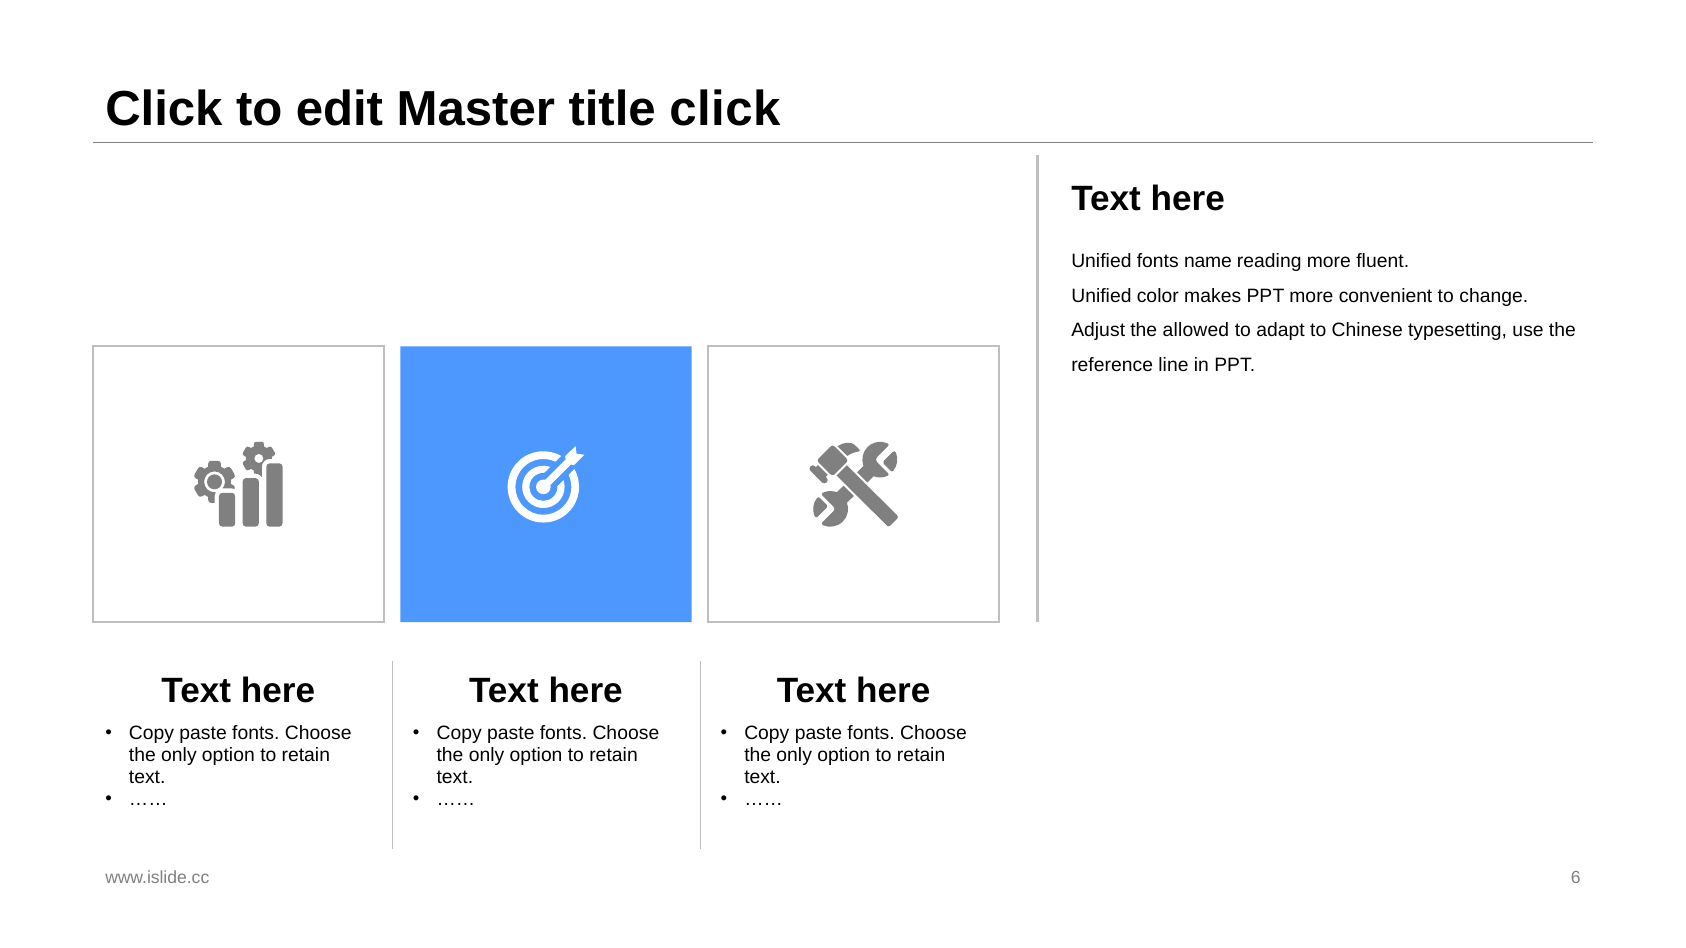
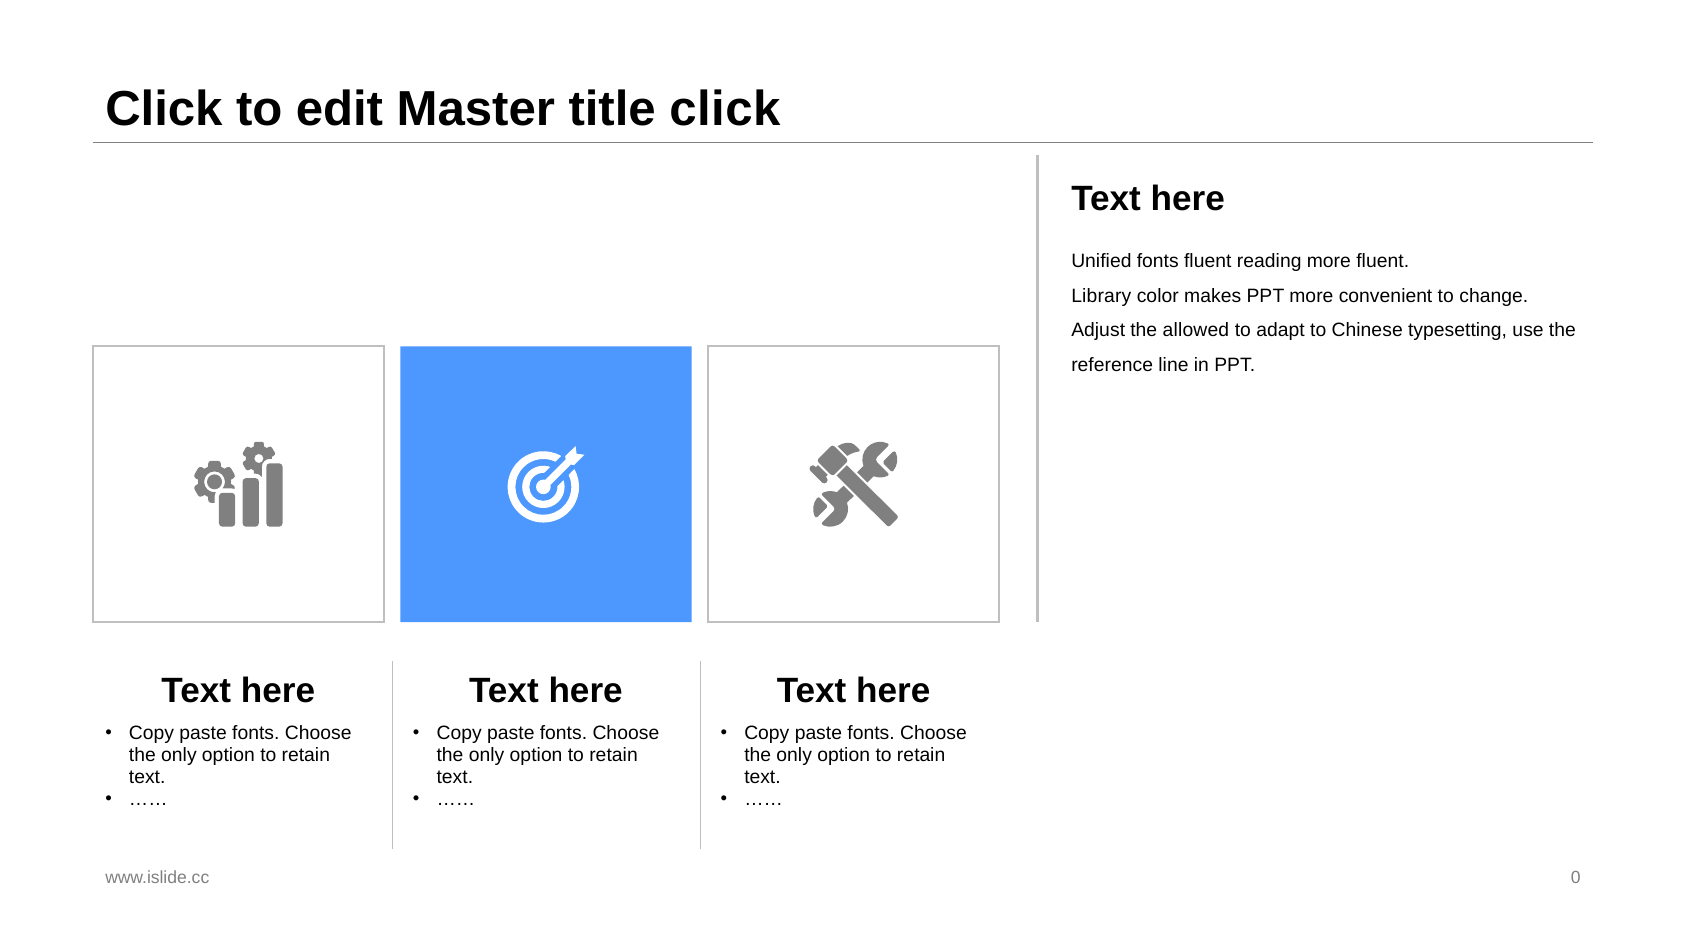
fonts name: name -> fluent (1208, 261)
Unified: Unified -> Library (1101, 296)
6: 6 -> 0 (1576, 878)
